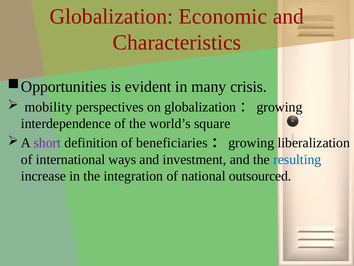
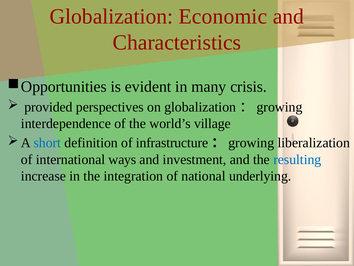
mobility: mobility -> provided (48, 107)
square: square -> village (212, 123)
short colour: purple -> blue (47, 143)
beneficiaries: beneficiaries -> infrastructure (172, 143)
outsourced: outsourced -> underlying (260, 176)
